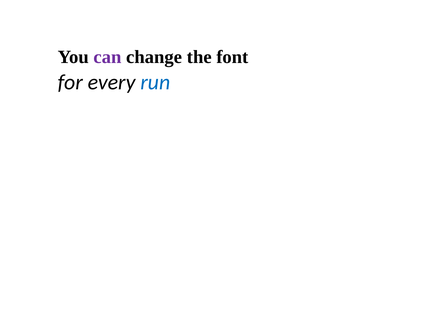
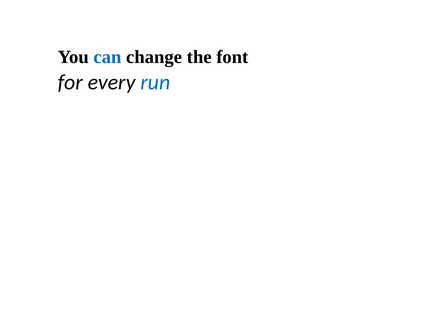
can colour: purple -> blue (108, 57)
